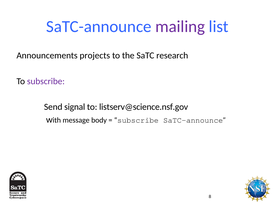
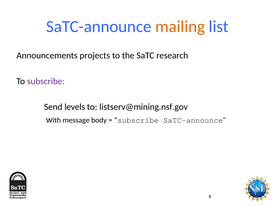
mailing colour: purple -> orange (180, 27)
signal: signal -> levels (75, 107)
listserv@science.nsf.gov: listserv@science.nsf.gov -> listserv@mining.nsf.gov (144, 107)
